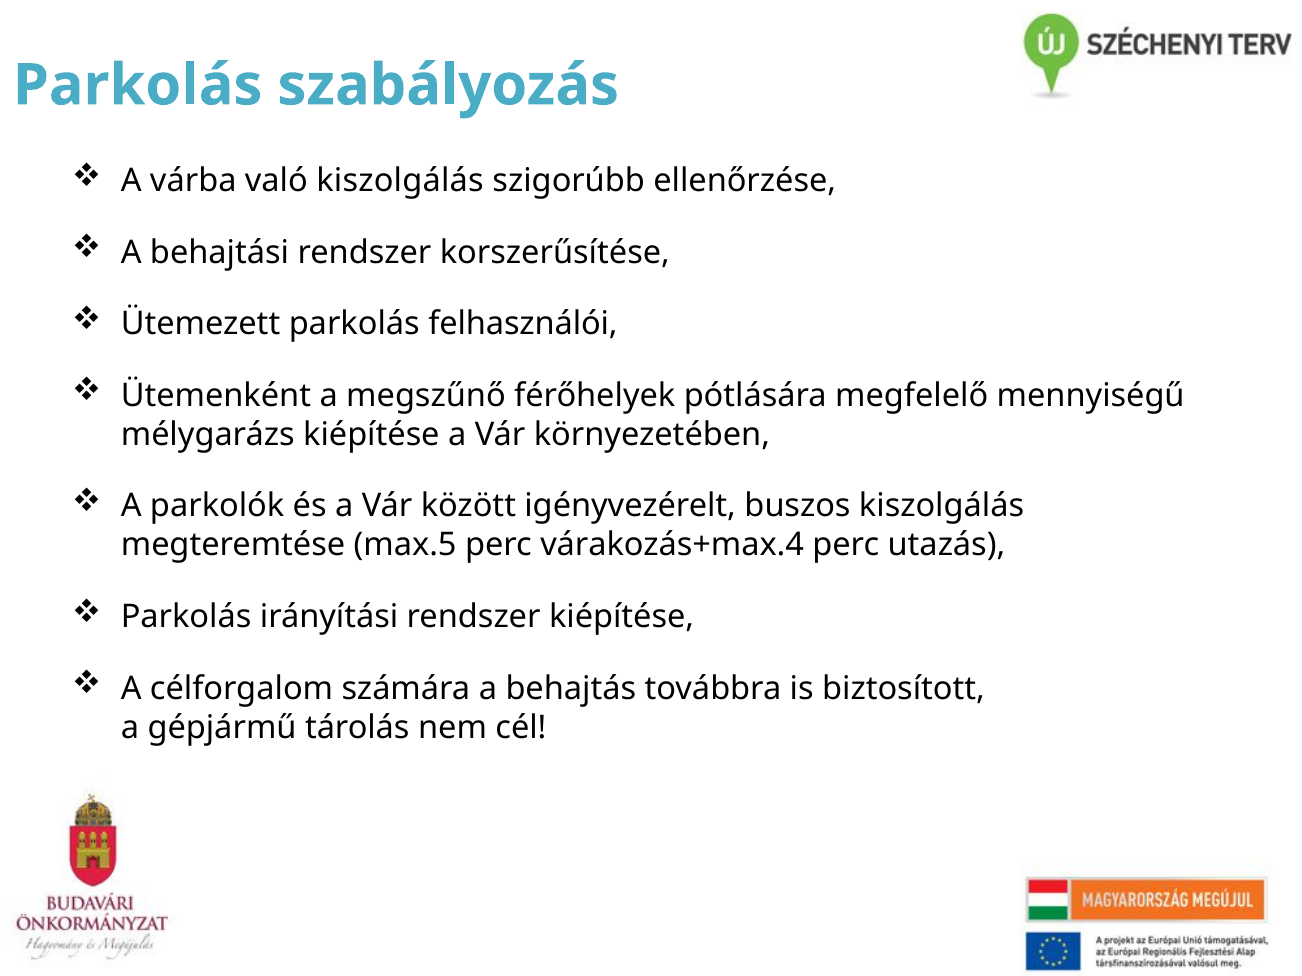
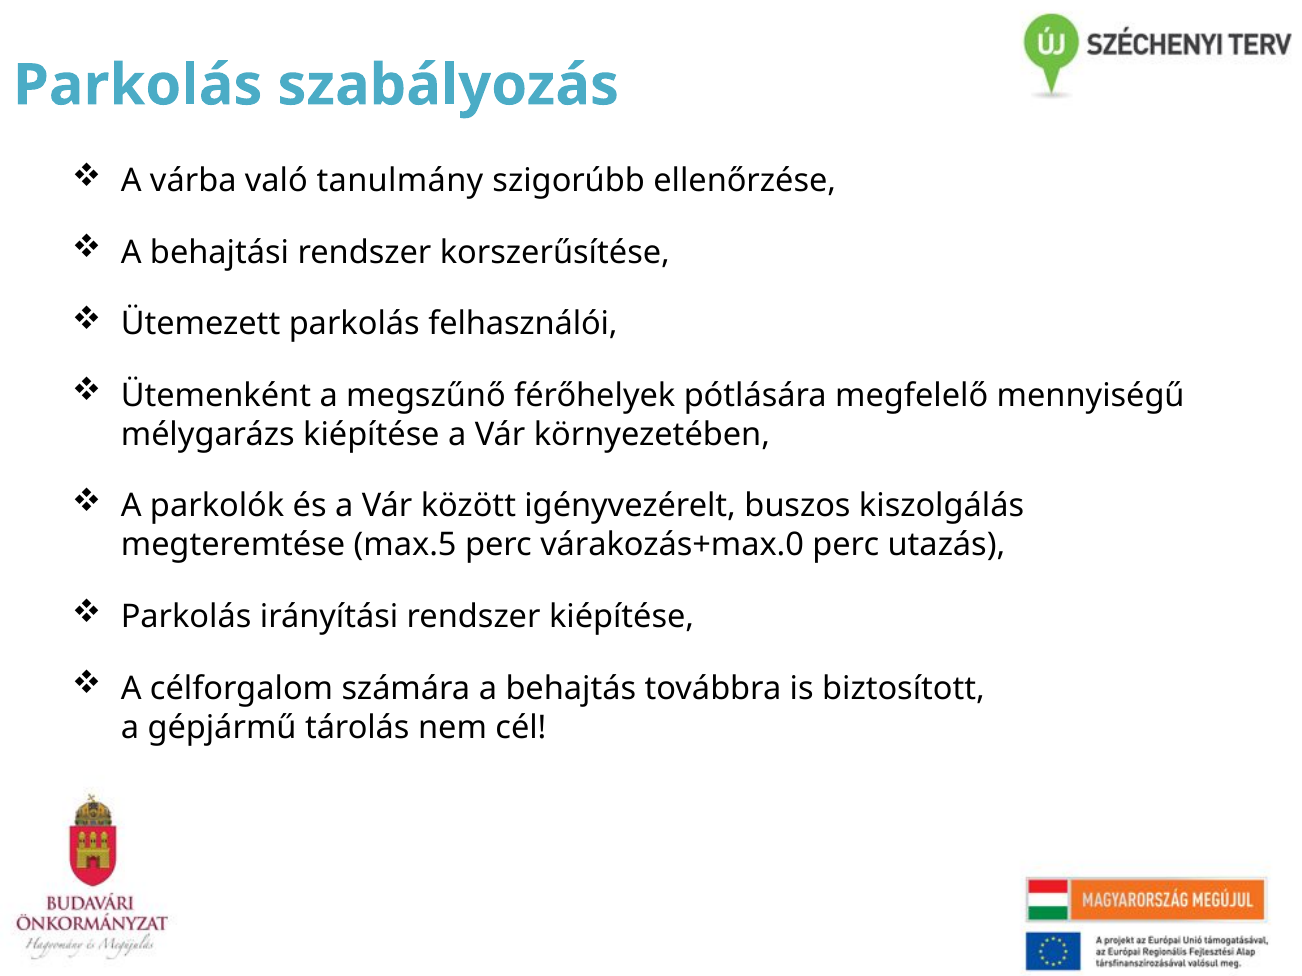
való kiszolgálás: kiszolgálás -> tanulmány (400, 181)
várakozás+max.4: várakozás+max.4 -> várakozás+max.0 (672, 545)
